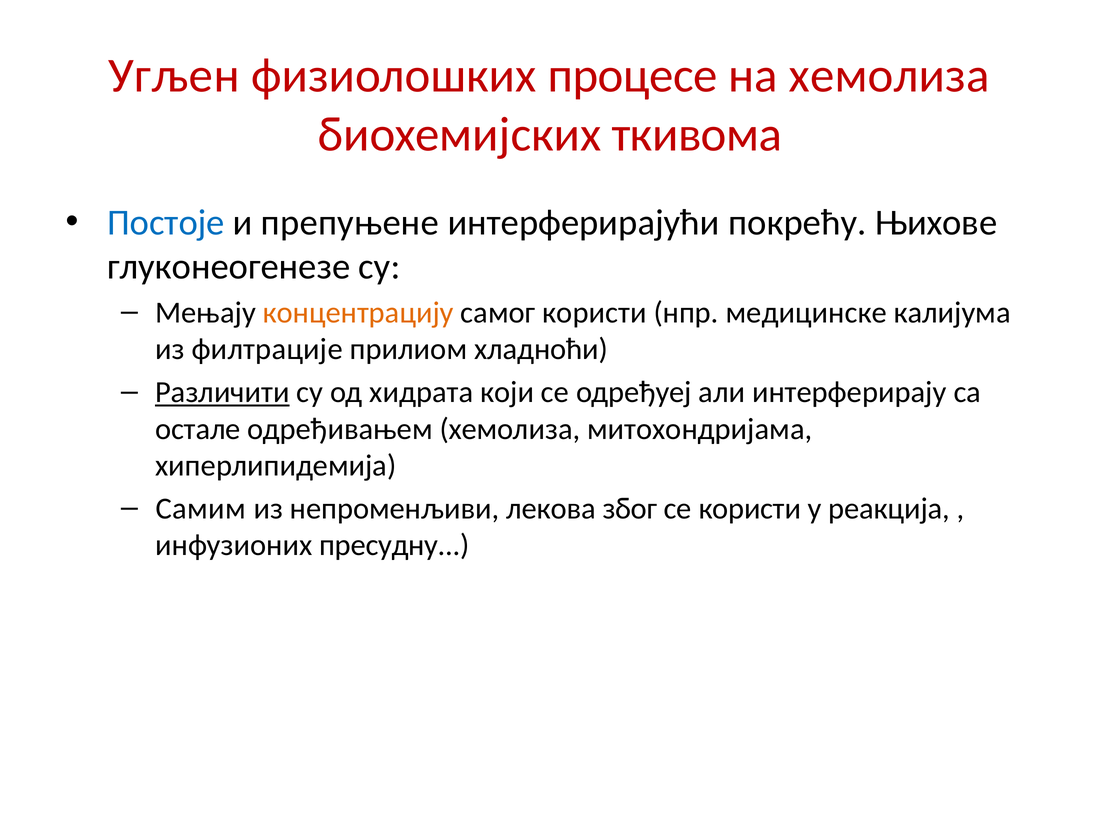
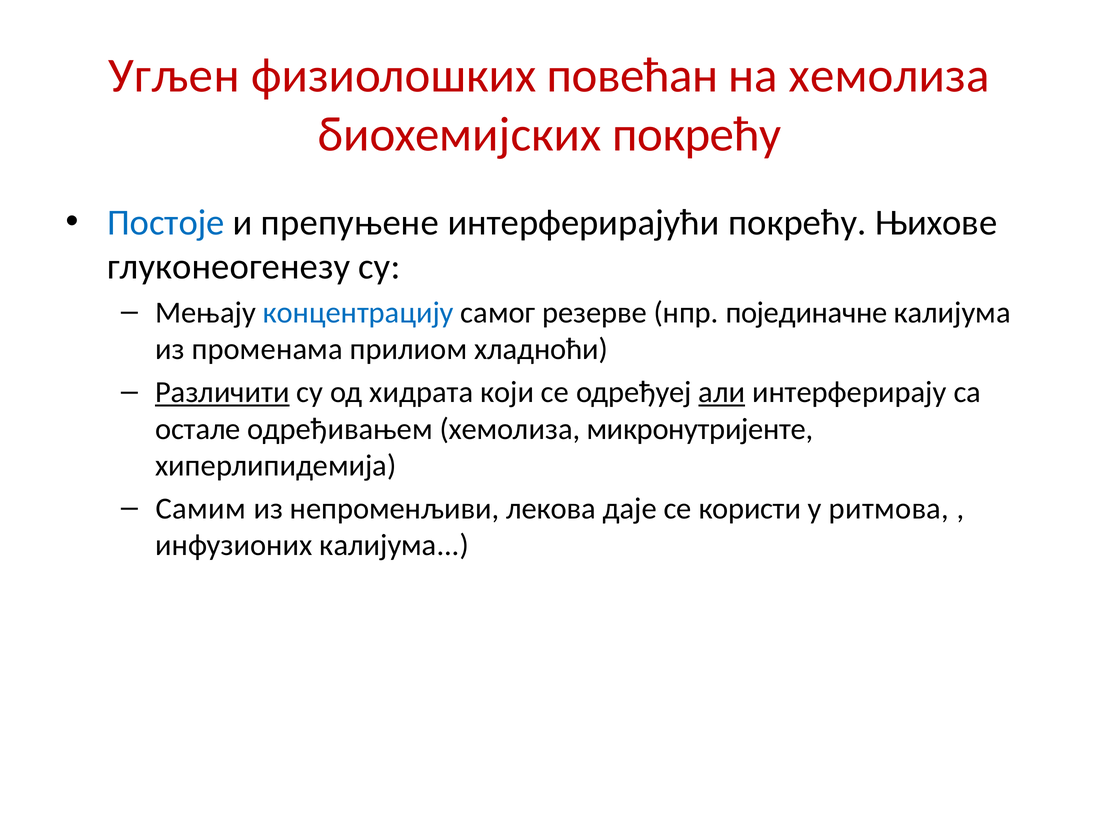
процесе: процесе -> повећан (633, 76)
биохемијских ткивома: ткивома -> покрећу (697, 134)
глуконеогенезе: глуконеогенезе -> глуконеогенезу (229, 266)
концентрацију colour: orange -> blue (358, 312)
самог користи: користи -> резерве (595, 312)
медицинске: медицинске -> појединачне (806, 312)
филтрације: филтрације -> променама (267, 349)
али underline: none -> present (722, 392)
митохондријама: митохондријама -> микронутријенте (700, 429)
због: због -> даје (630, 508)
реакција: реакција -> ритмова (889, 508)
инфузионих пресудну: пресудну -> калијума (394, 545)
